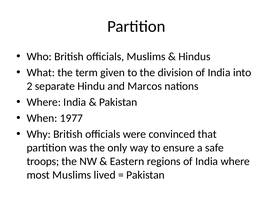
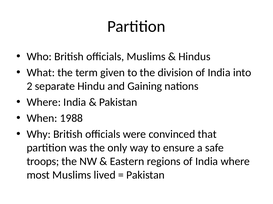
Marcos: Marcos -> Gaining (145, 86)
1977: 1977 -> 1988 (71, 119)
